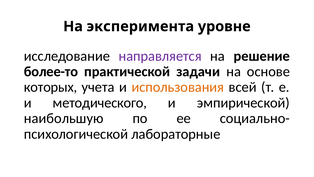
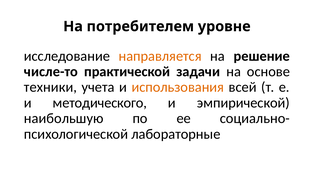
эксперимента: эксперимента -> потребителем (140, 26)
направляется colour: purple -> orange (160, 56)
более-то: более-то -> числе-то (51, 71)
которых: которых -> техники (50, 87)
